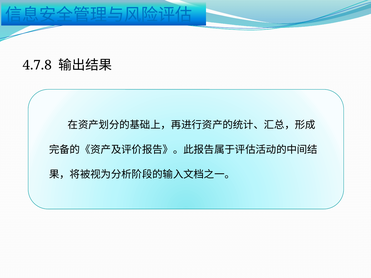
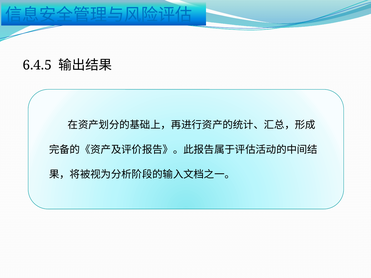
4.7.8: 4.7.8 -> 6.4.5 (37, 65)
